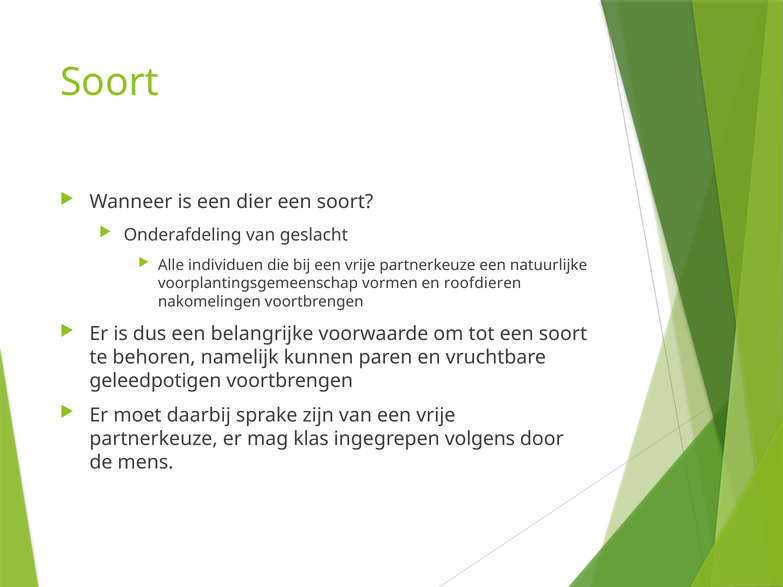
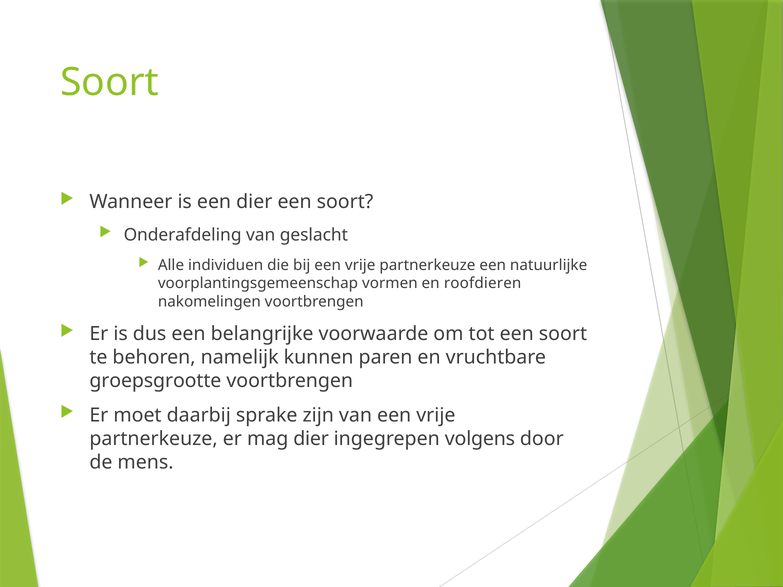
geleedpotigen: geleedpotigen -> groepsgrootte (155, 381)
mag klas: klas -> dier (311, 439)
